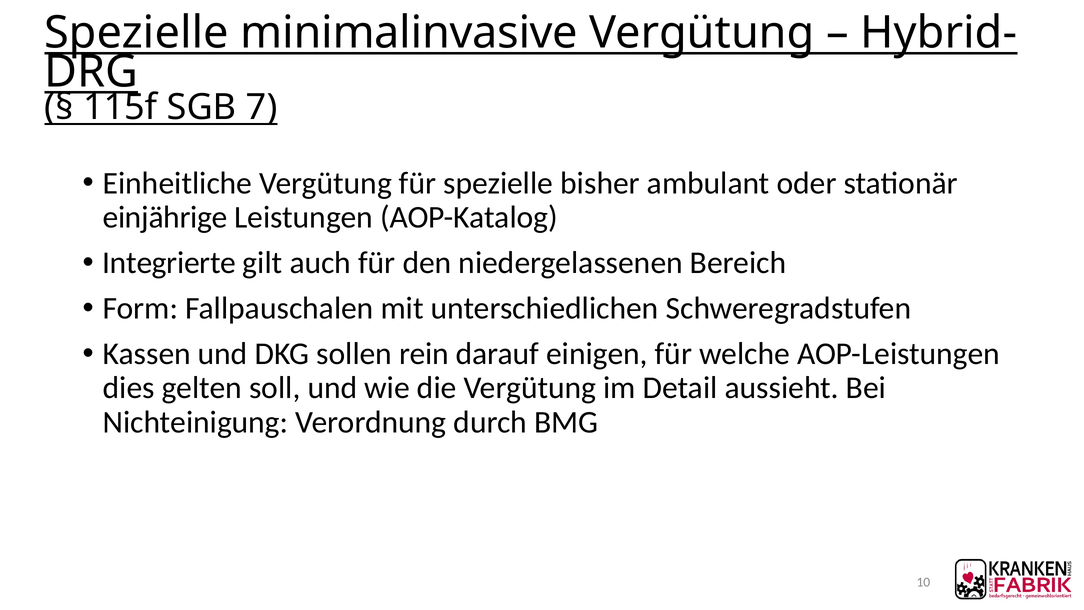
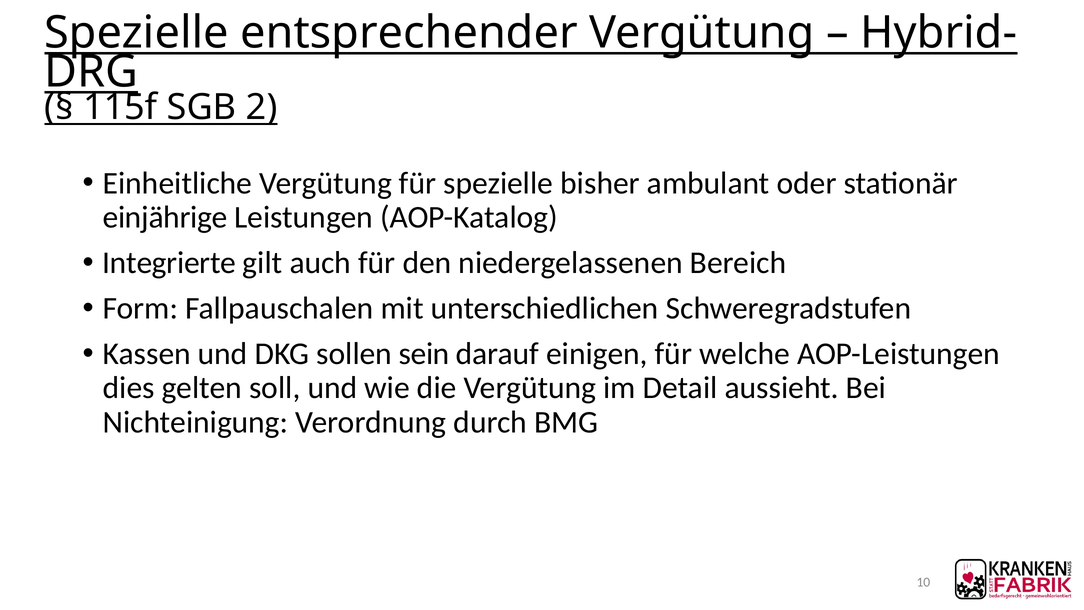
minimalinvasive: minimalinvasive -> entsprechender (409, 33)
7: 7 -> 2 (262, 107)
rein: rein -> sein (424, 354)
